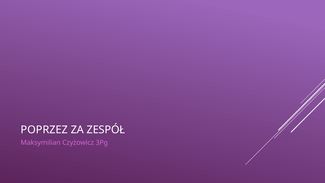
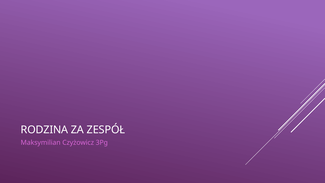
POPRZEZ: POPRZEZ -> RODZINA (44, 130)
